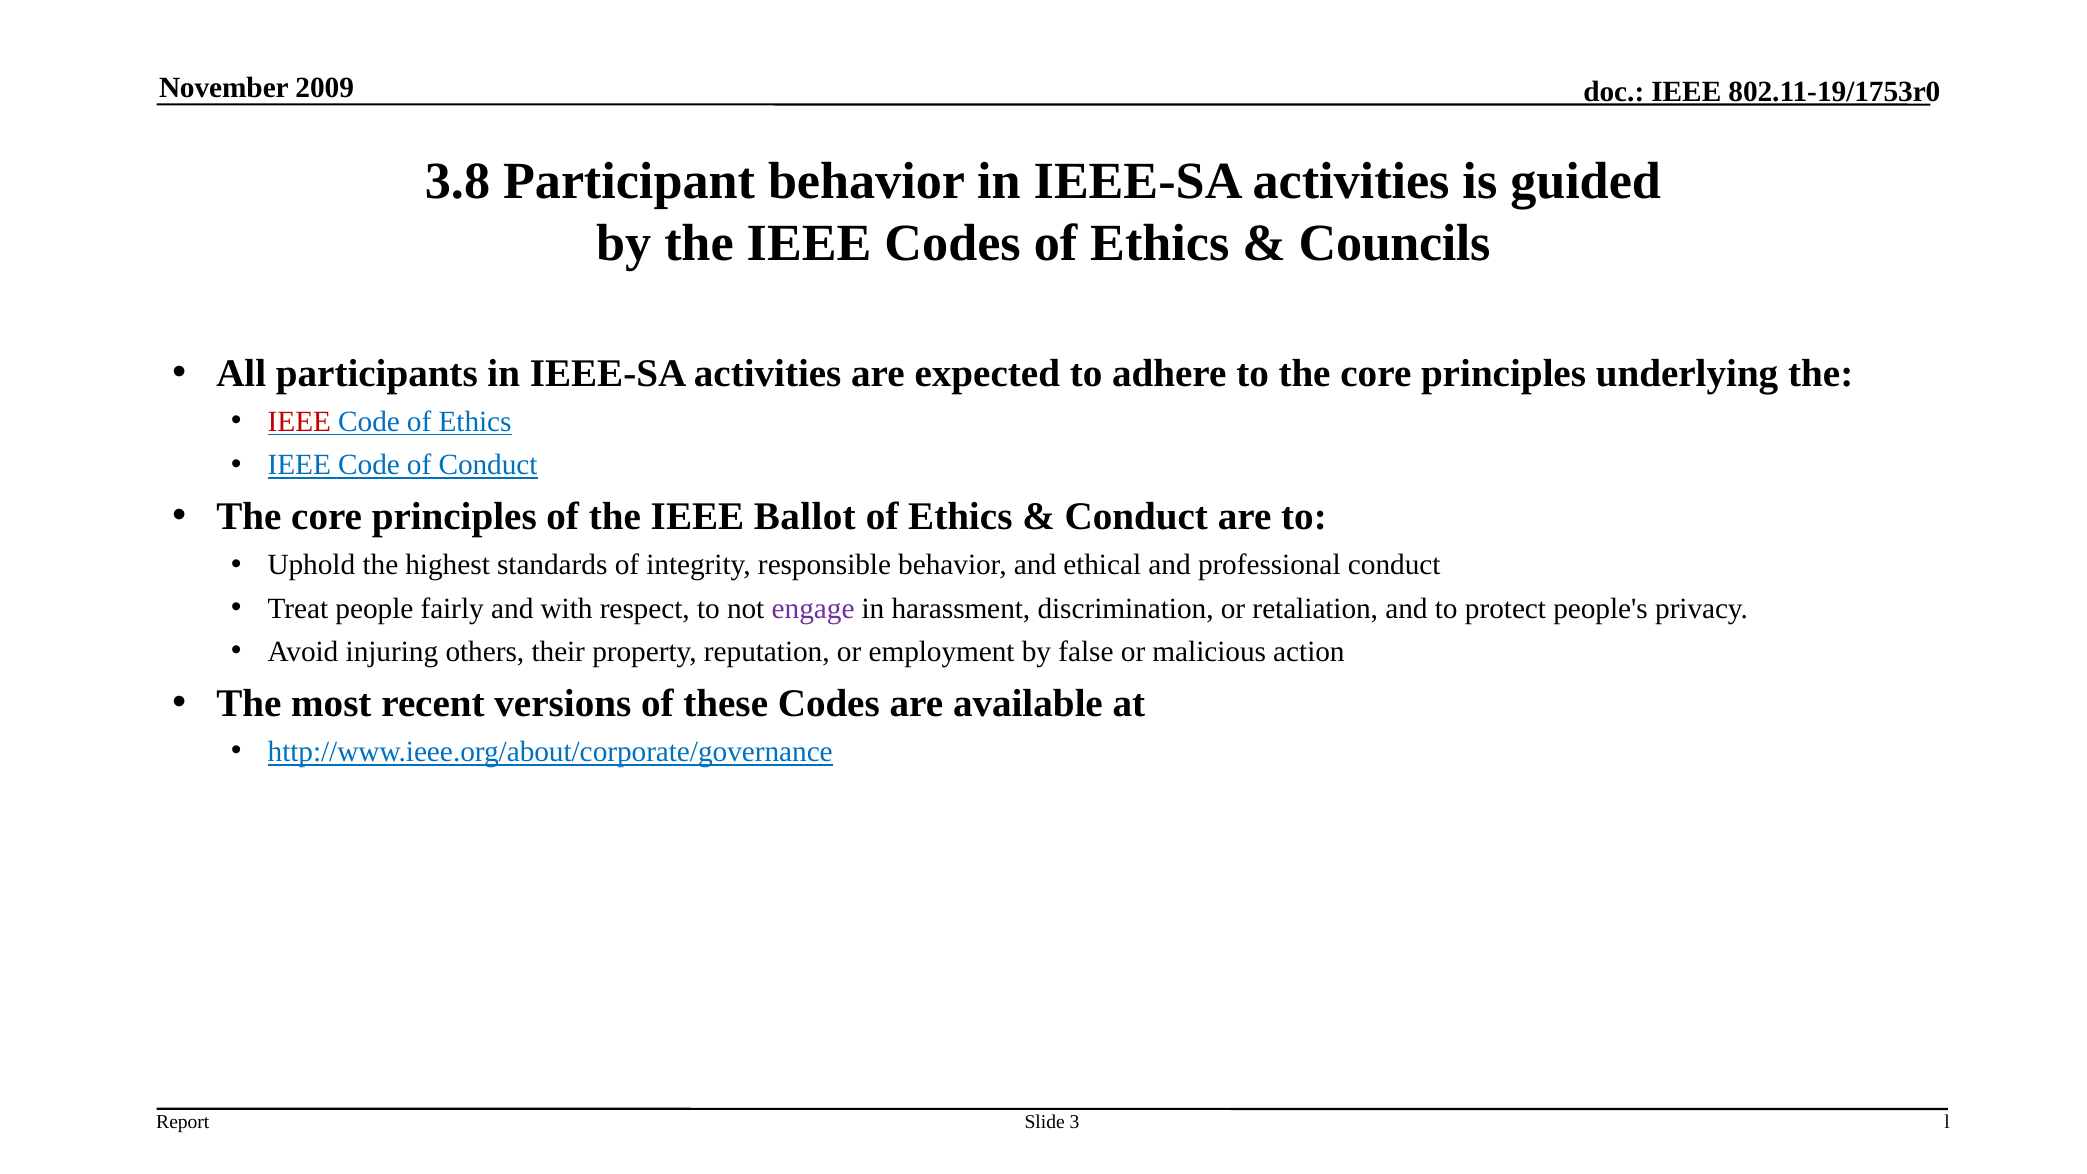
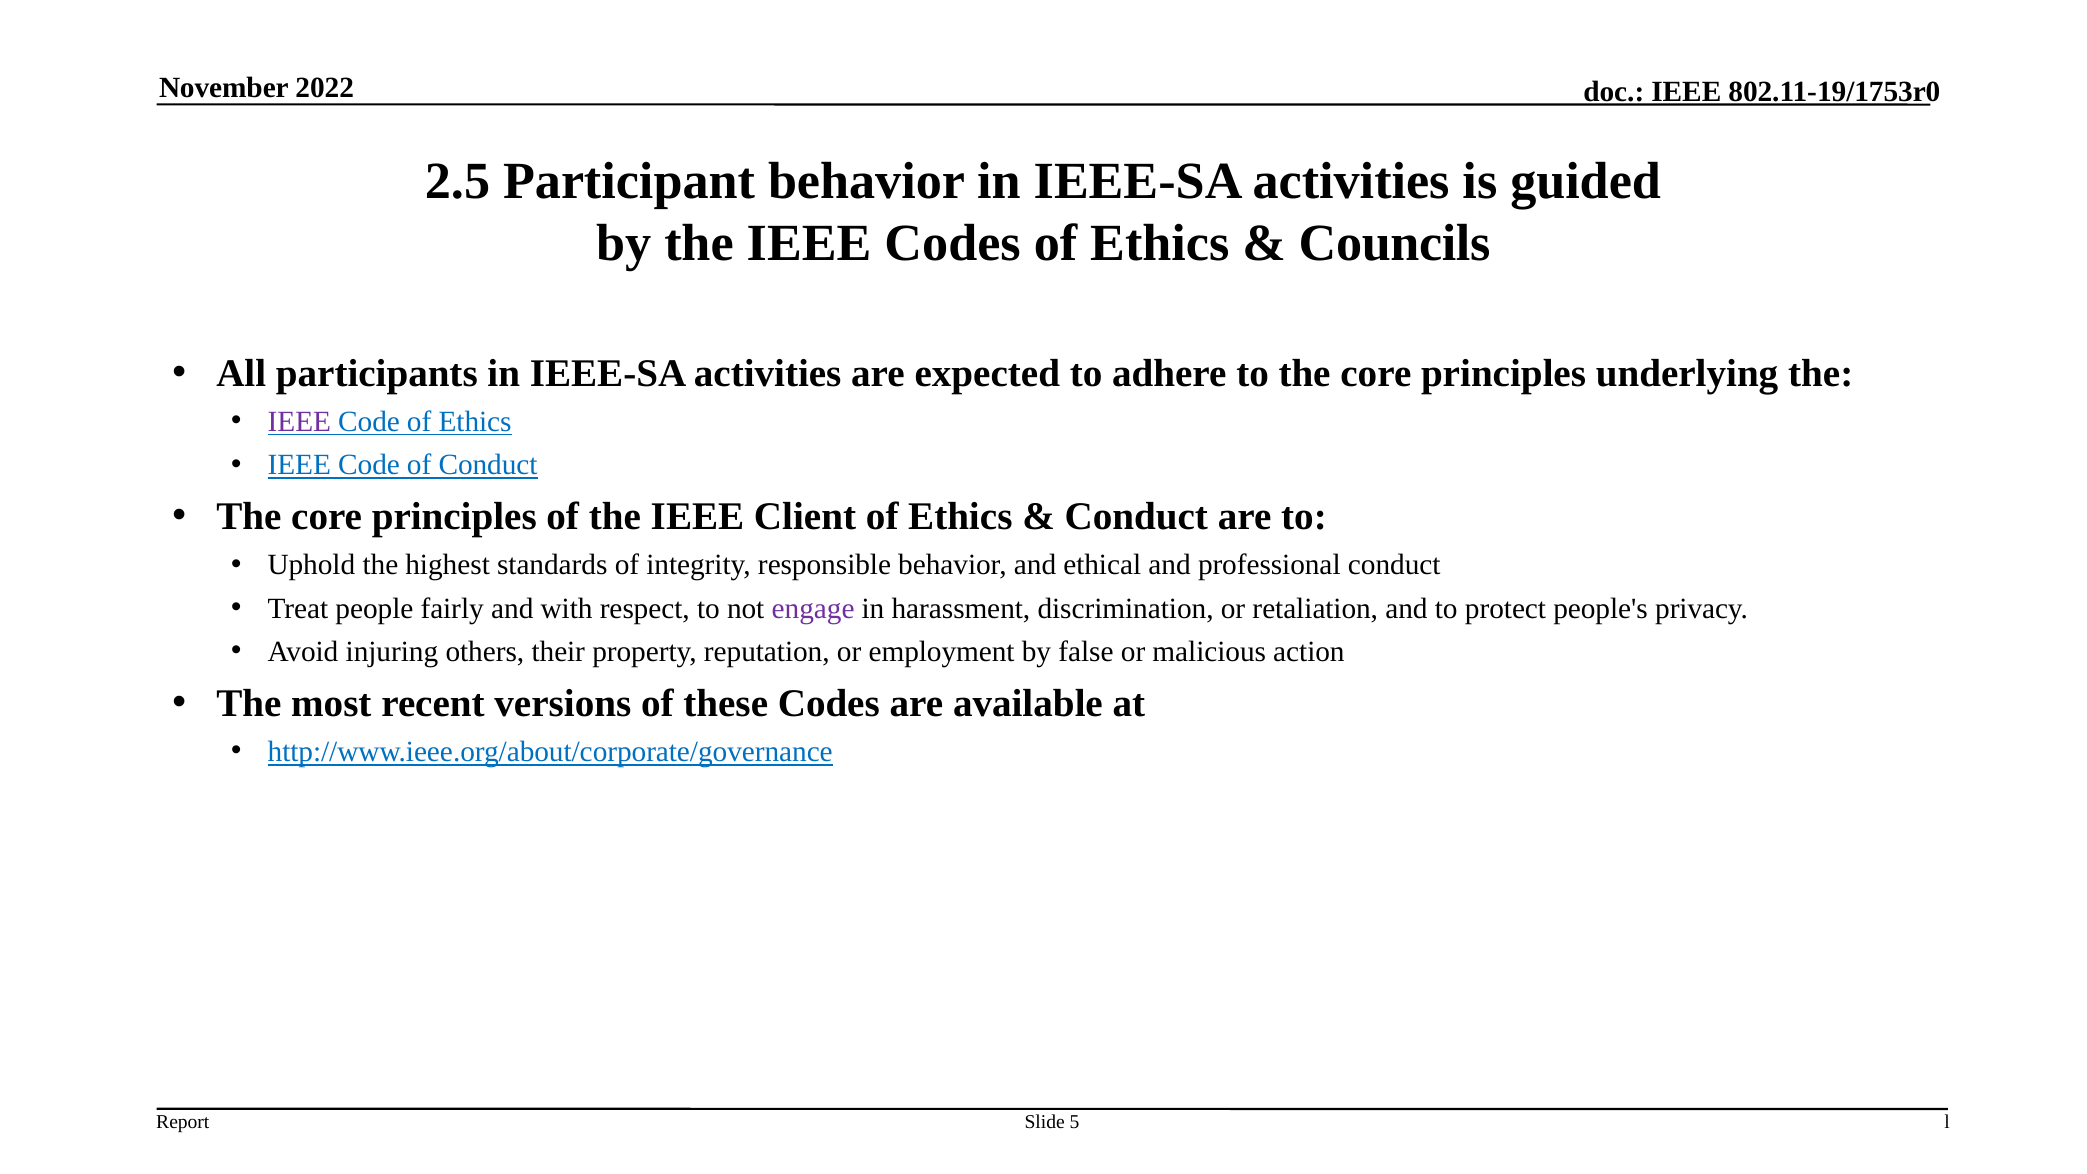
2009: 2009 -> 2022 (325, 88)
3.8: 3.8 -> 2.5 (458, 181)
IEEE colour: red -> purple (299, 422)
Ballot: Ballot -> Client (805, 517)
3: 3 -> 5 (1074, 1122)
